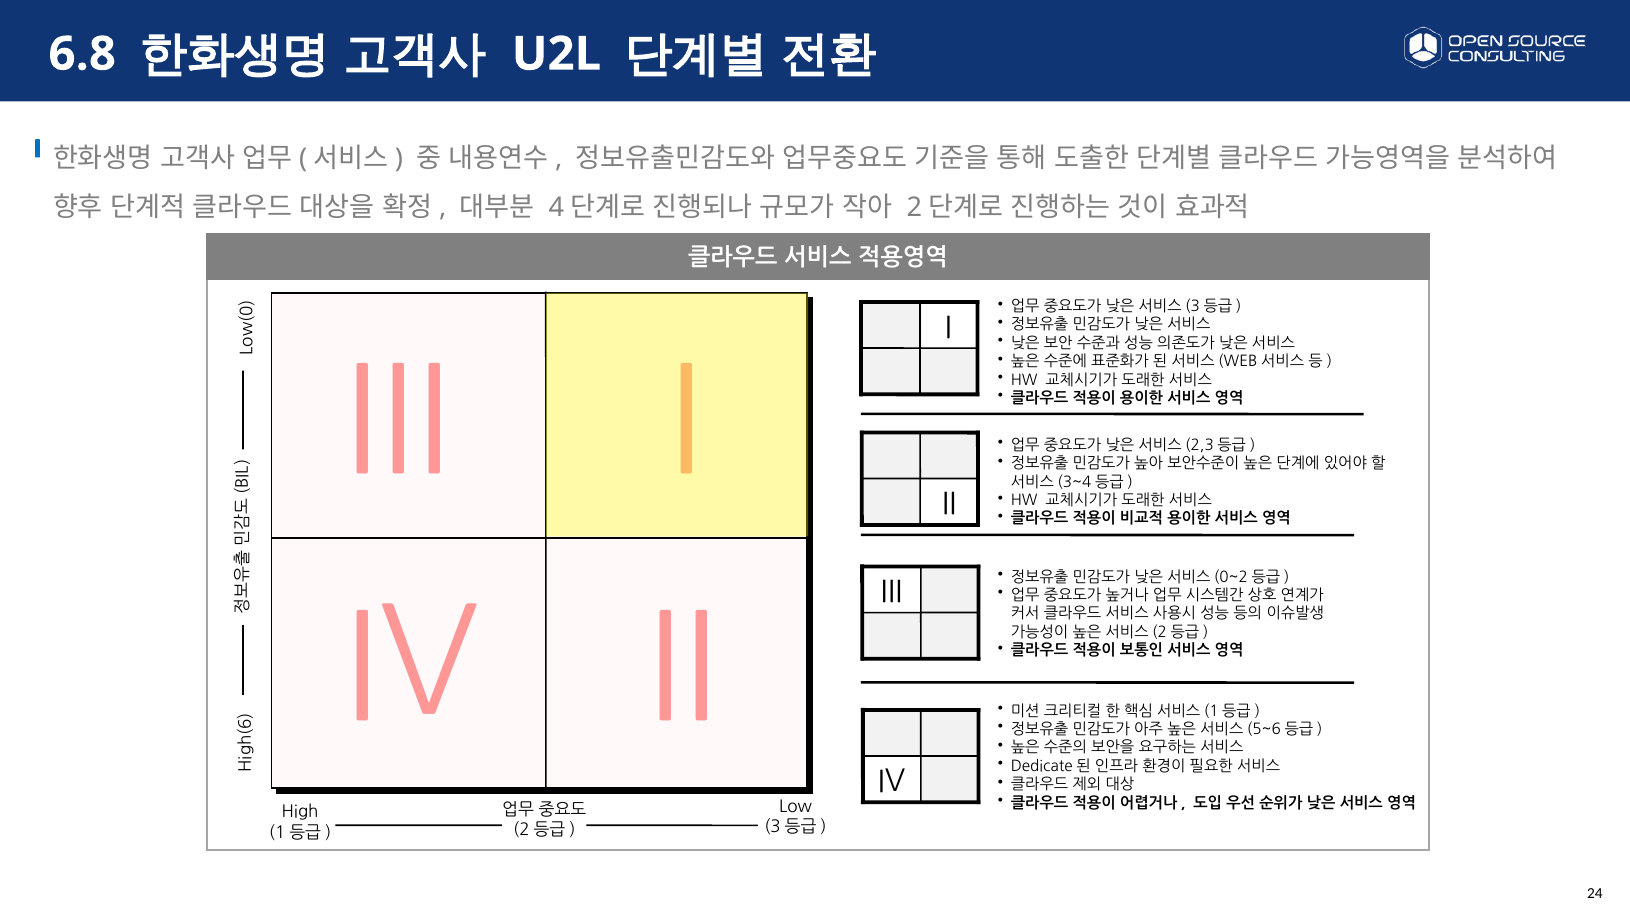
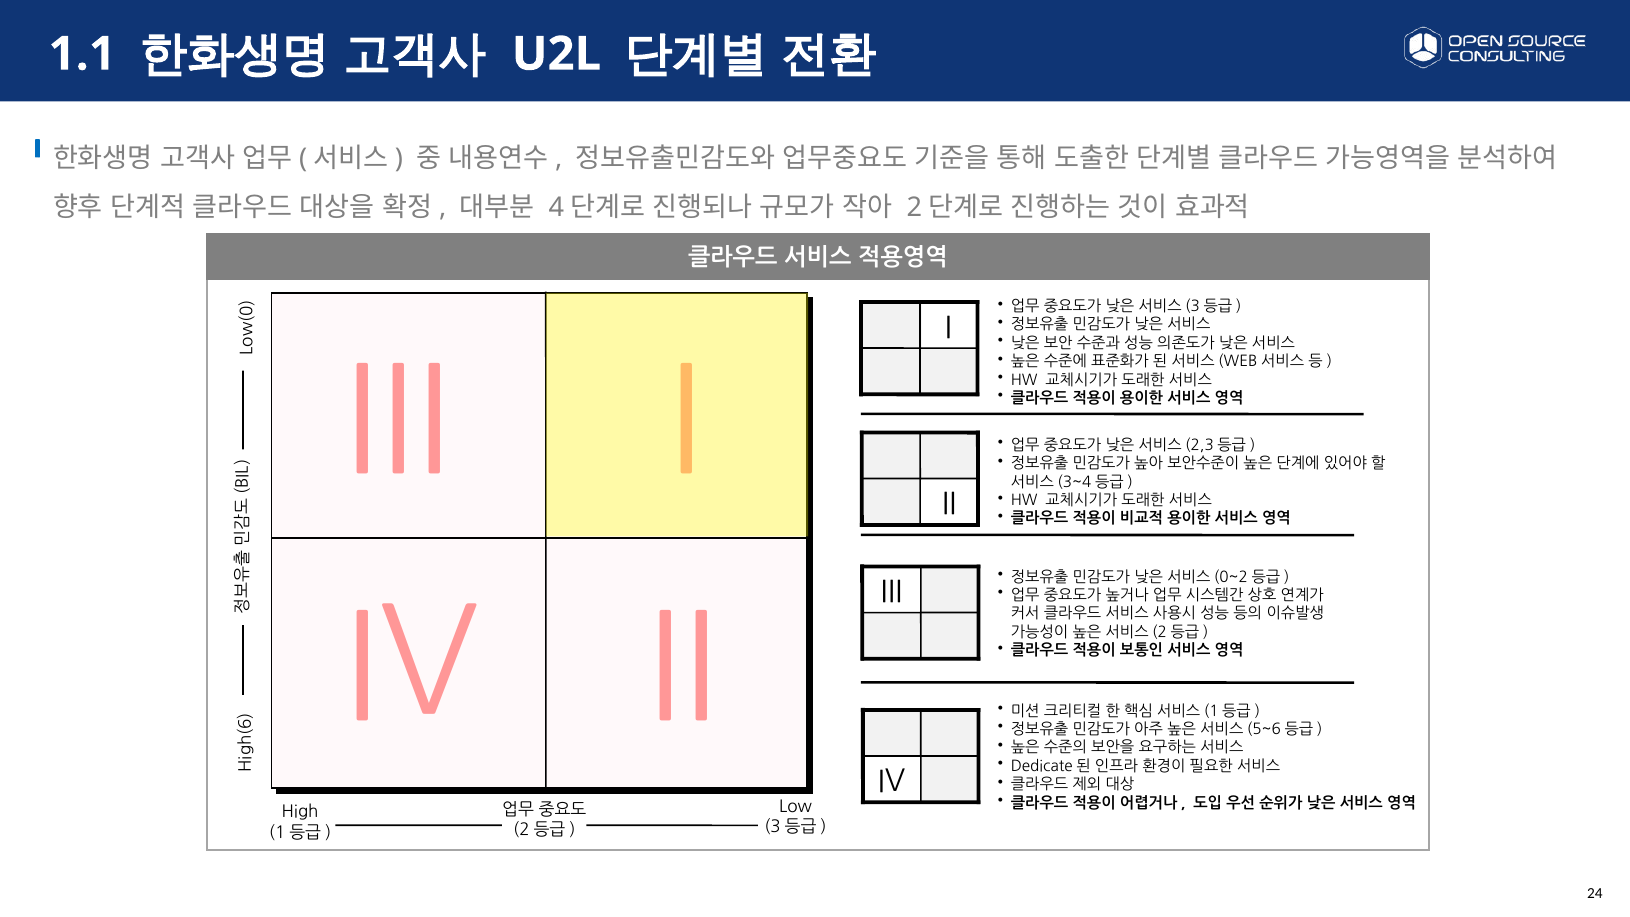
6.8: 6.8 -> 1.1 (82, 54)
